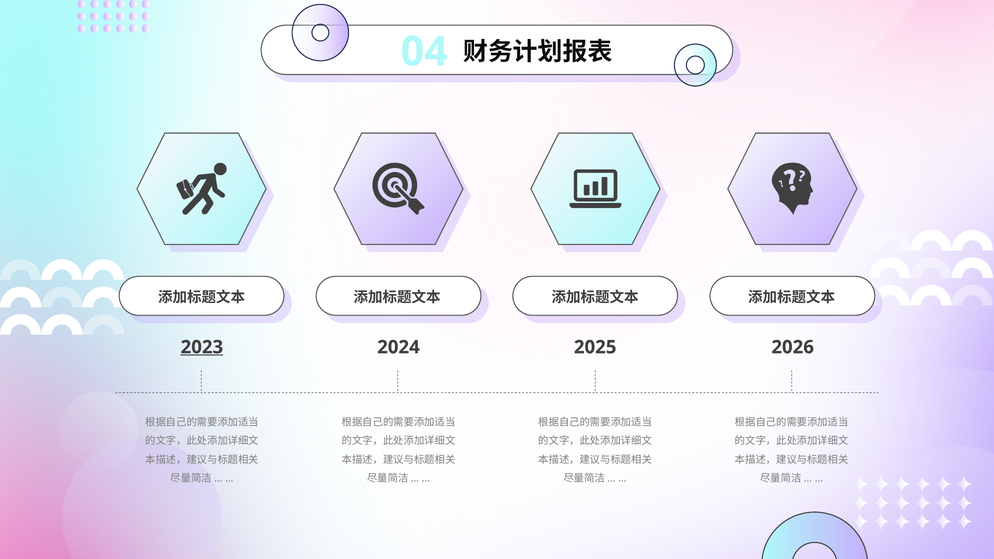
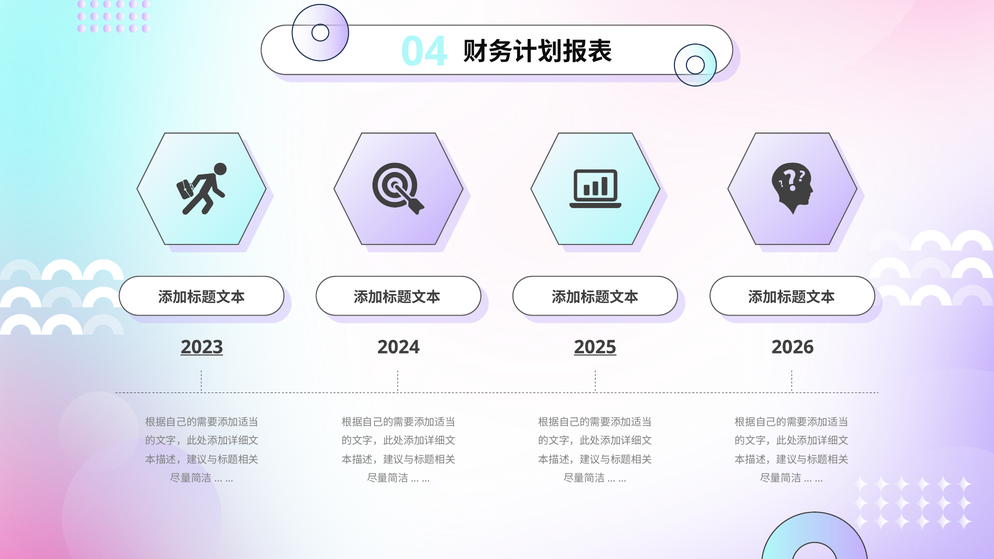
2025 underline: none -> present (595, 347)
